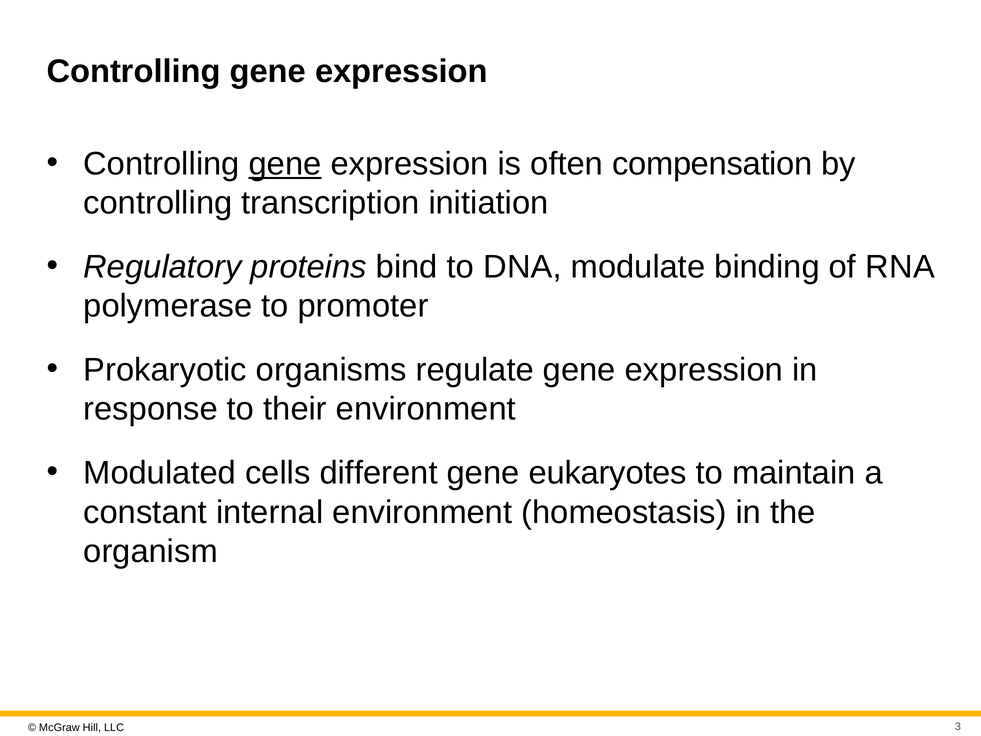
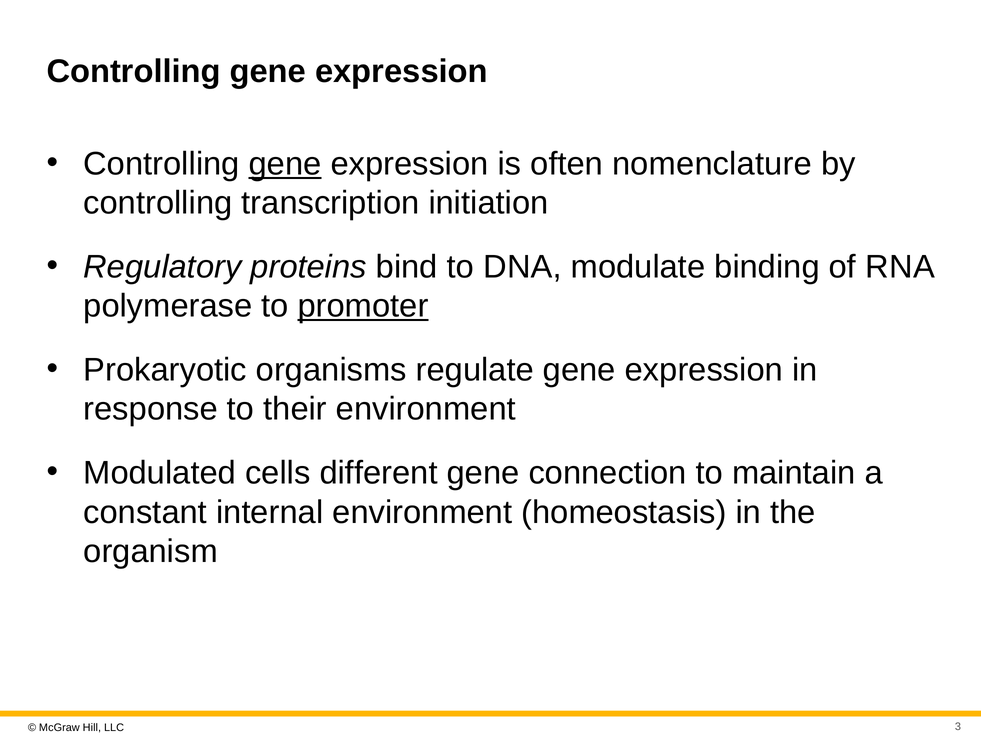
compensation: compensation -> nomenclature (712, 164)
promoter underline: none -> present (363, 306)
eukaryotes: eukaryotes -> connection (608, 473)
